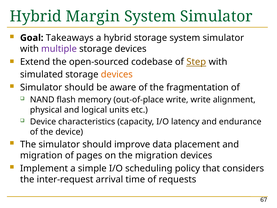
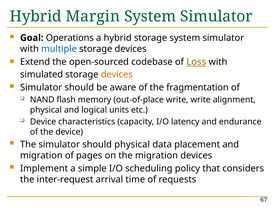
Takeaways: Takeaways -> Operations (70, 38)
multiple colour: purple -> blue (59, 49)
Step: Step -> Loss (196, 62)
should improve: improve -> physical (132, 144)
